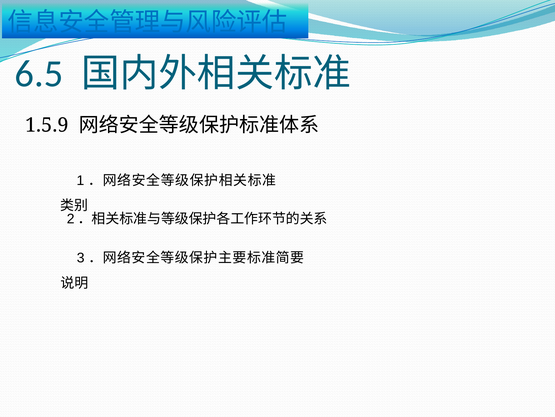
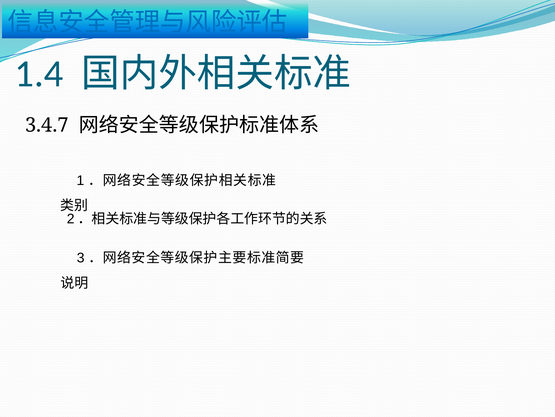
6.5: 6.5 -> 1.4 (39, 74)
1.5.9: 1.5.9 -> 3.4.7 (47, 125)
